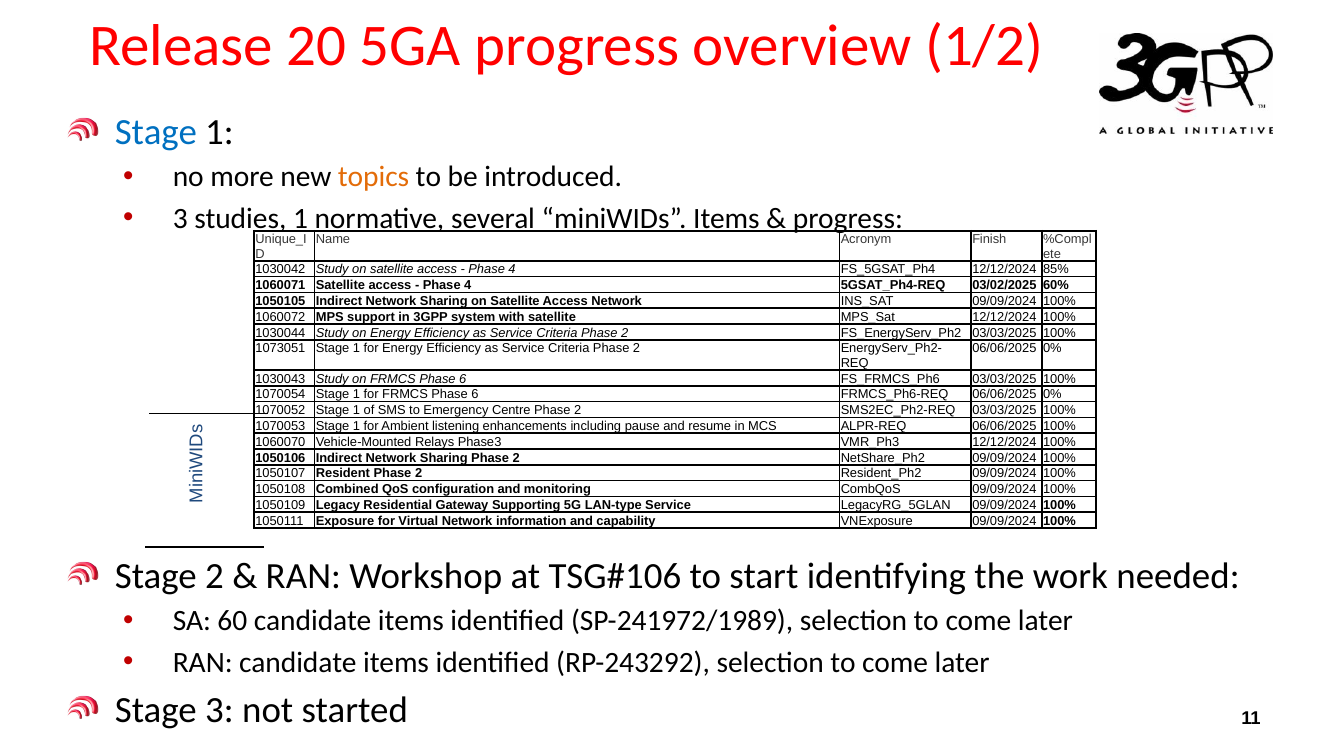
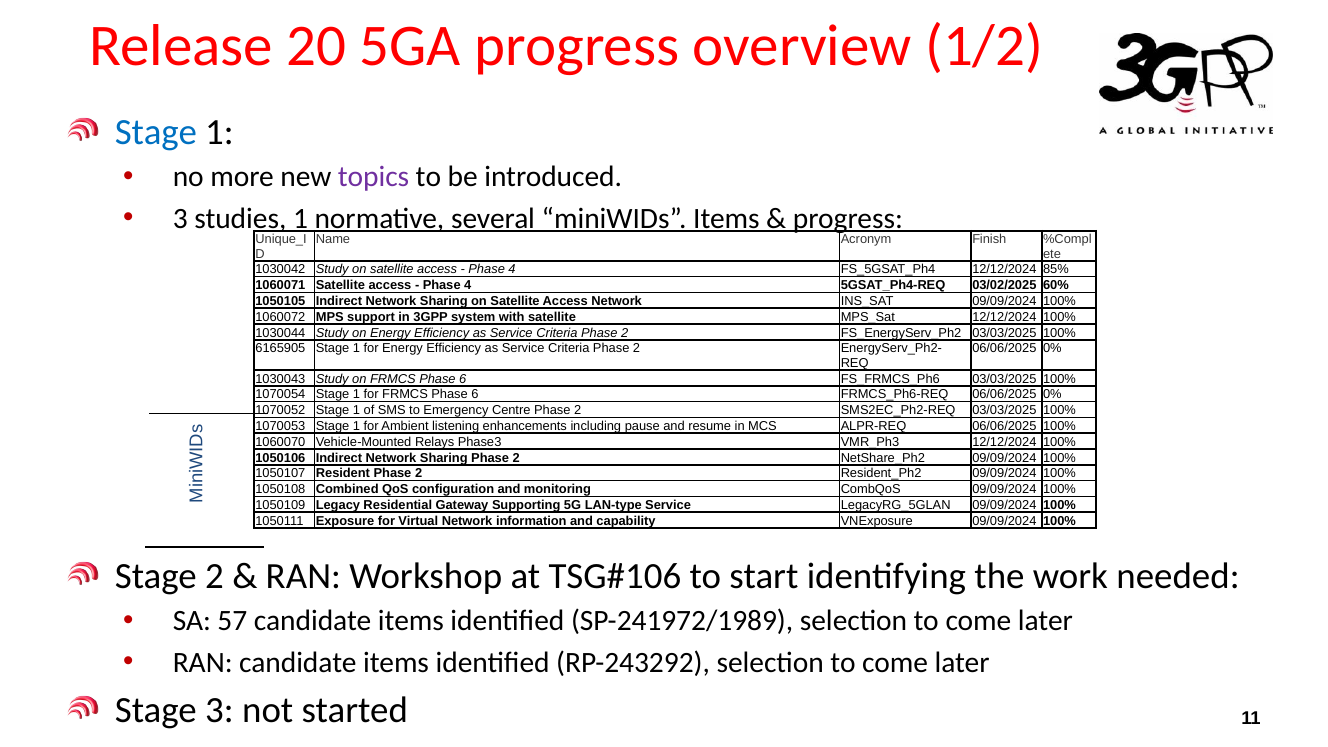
topics colour: orange -> purple (374, 177)
1073051: 1073051 -> 6165905 (280, 349)
60: 60 -> 57 (232, 621)
